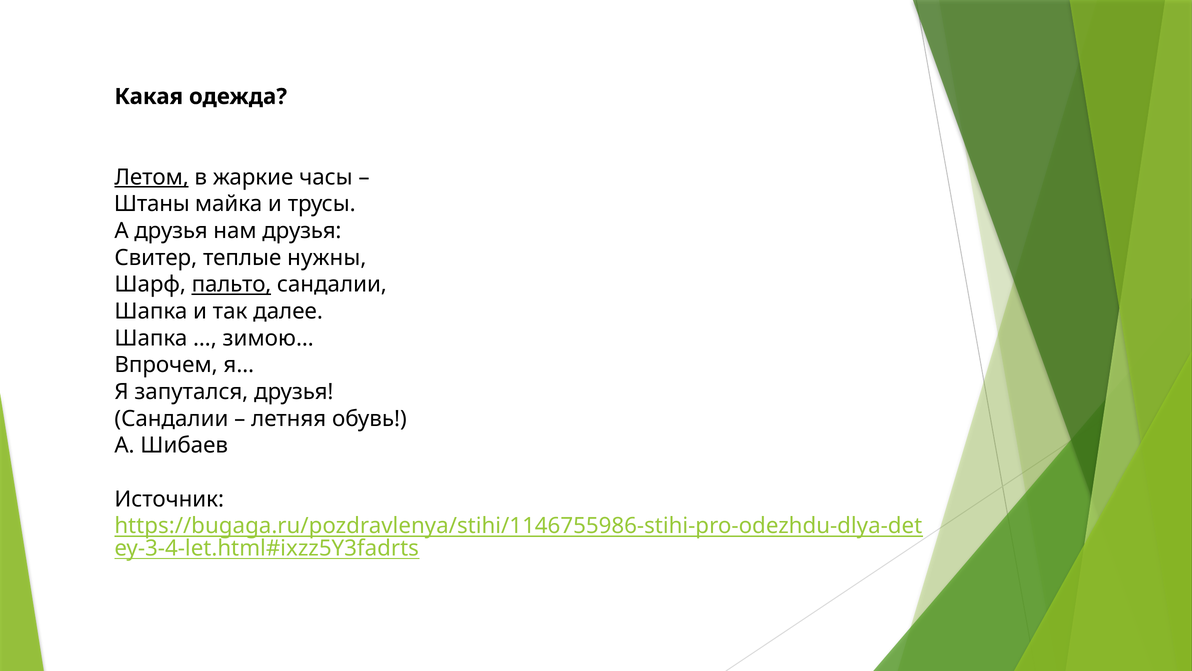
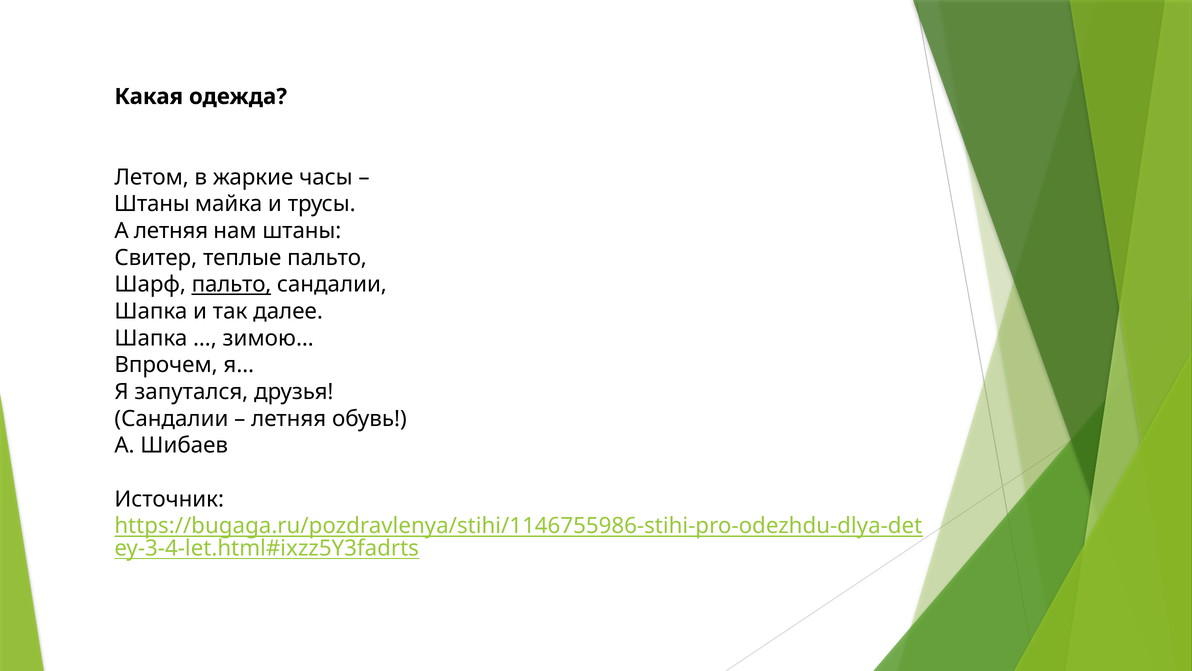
Летом underline: present -> none (152, 177)
А друзья: друзья -> летняя (171, 231)
нам друзья: друзья -> штаны (302, 231)
теплые нужны: нужны -> пальто (327, 257)
